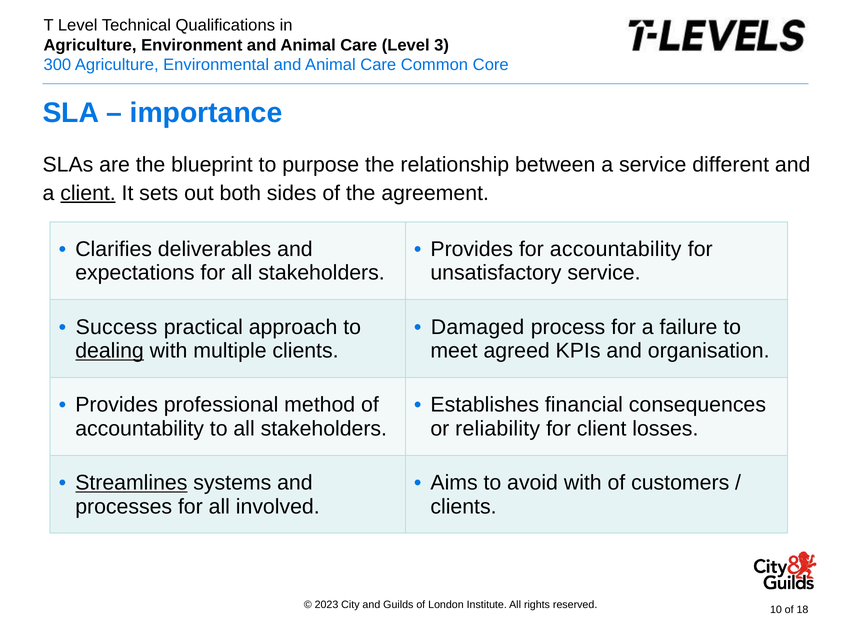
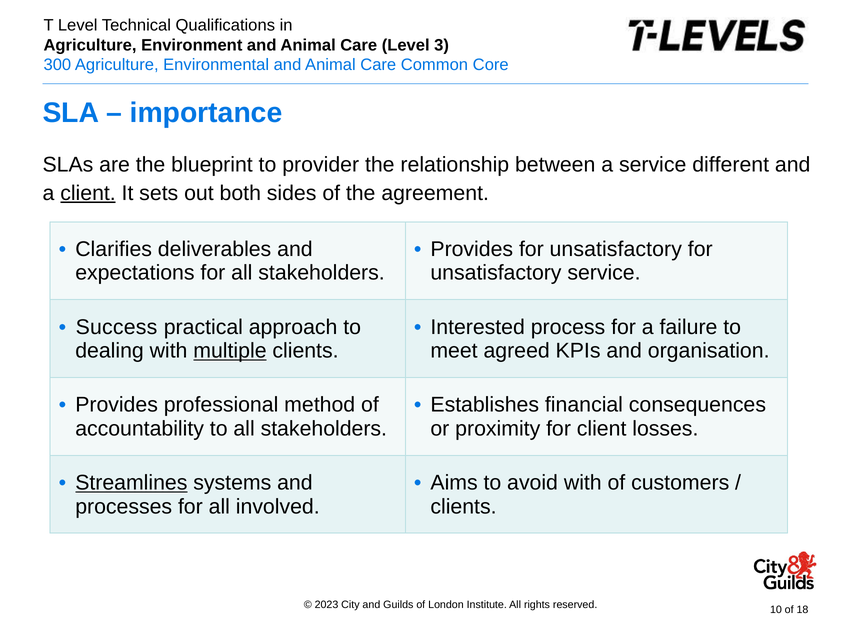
purpose: purpose -> provider (321, 165)
Provides for accountability: accountability -> unsatisfactory (616, 249)
Damaged: Damaged -> Interested (478, 327)
dealing underline: present -> none (110, 351)
multiple underline: none -> present (230, 351)
reliability: reliability -> proximity (498, 429)
